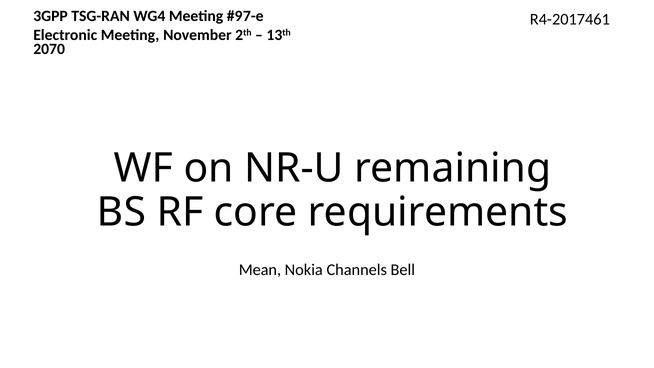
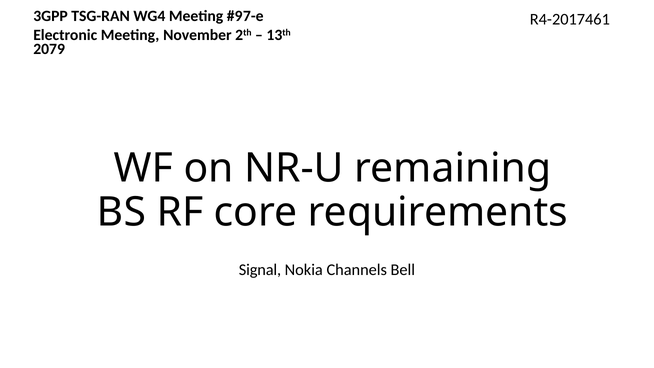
2070: 2070 -> 2079 (49, 49)
Mean: Mean -> Signal (260, 270)
